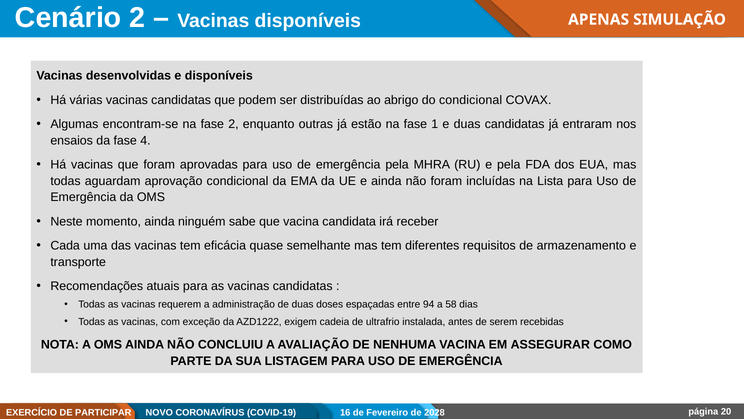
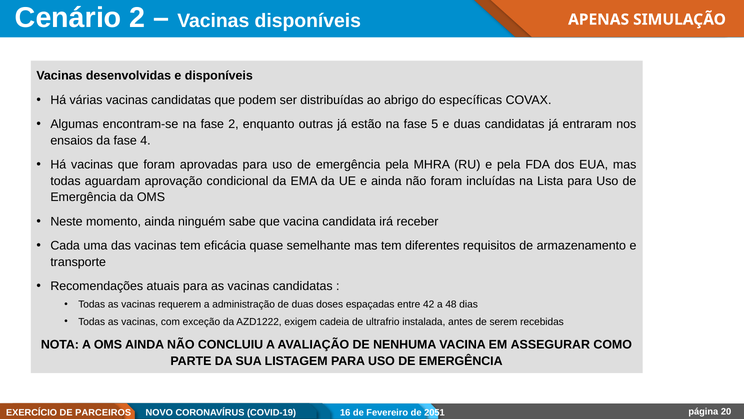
do condicional: condicional -> específicas (471, 100)
1: 1 -> 5 (435, 124)
94: 94 -> 42 (429, 304)
58: 58 -> 48 (451, 304)
PARTICIPAR: PARTICIPAR -> PARCEIROS (103, 412)
2028: 2028 -> 2051 (434, 412)
